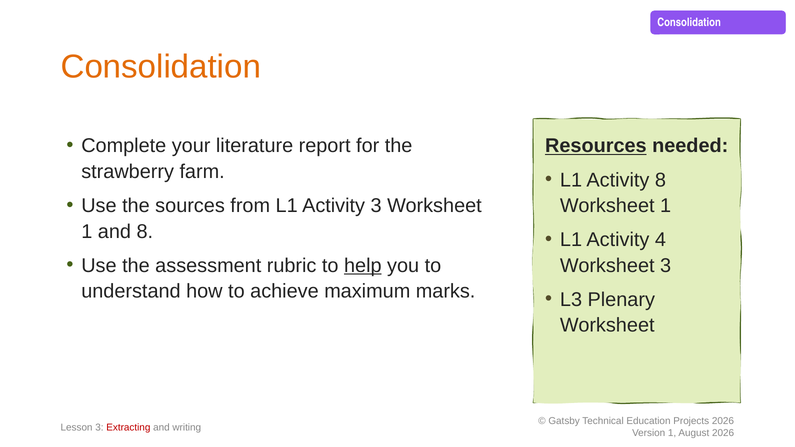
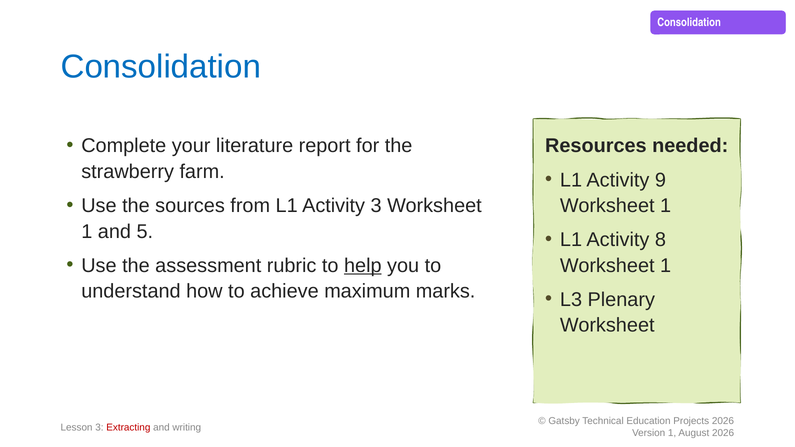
Consolidation colour: orange -> blue (161, 67)
Resources underline: present -> none (596, 146)
Activity 8: 8 -> 9 (660, 180)
and 8: 8 -> 5 (145, 232)
4: 4 -> 8 (660, 240)
3: 3 -> 1 (666, 266)
